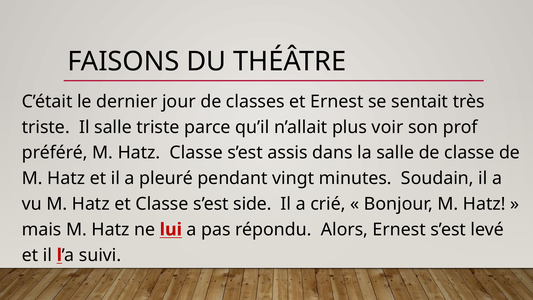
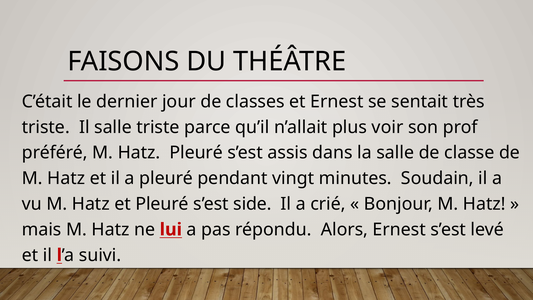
Hatz Classe: Classe -> Pleuré (196, 153)
et Classe: Classe -> Pleuré (162, 204)
